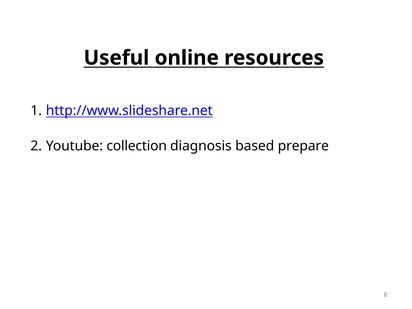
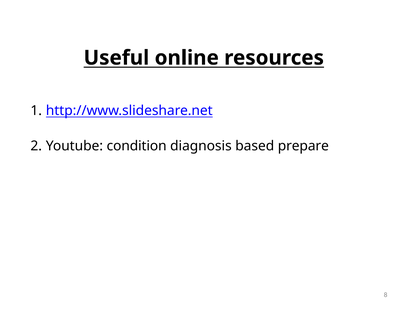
collection: collection -> condition (137, 146)
